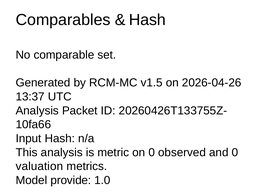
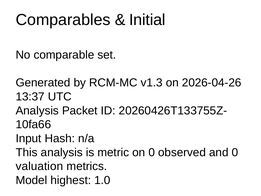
Hash: Hash -> Initial (147, 20)
v1.5: v1.5 -> v1.3 (152, 83)
provide: provide -> highest (71, 180)
